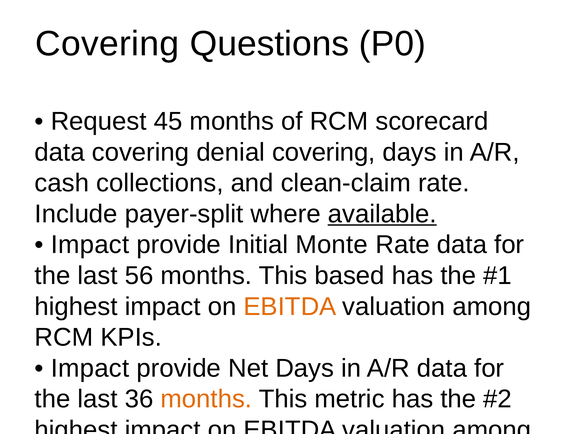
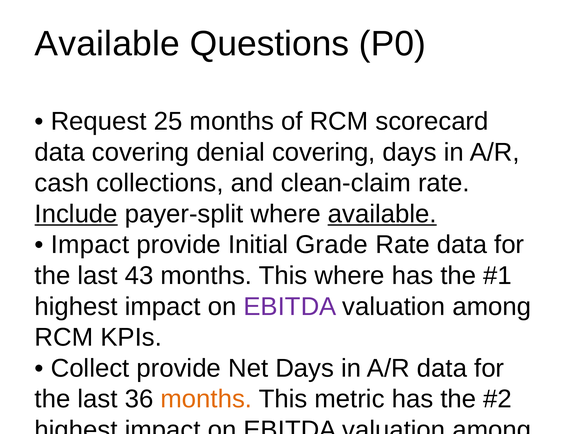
Covering: Covering -> Available (107, 44)
45: 45 -> 25 (168, 121)
Include underline: none -> present (76, 214)
Monte: Monte -> Grade (332, 245)
56: 56 -> 43 (139, 276)
This based: based -> where (350, 276)
EBITDA colour: orange -> purple (290, 307)
Impact: Impact -> Collect (90, 369)
